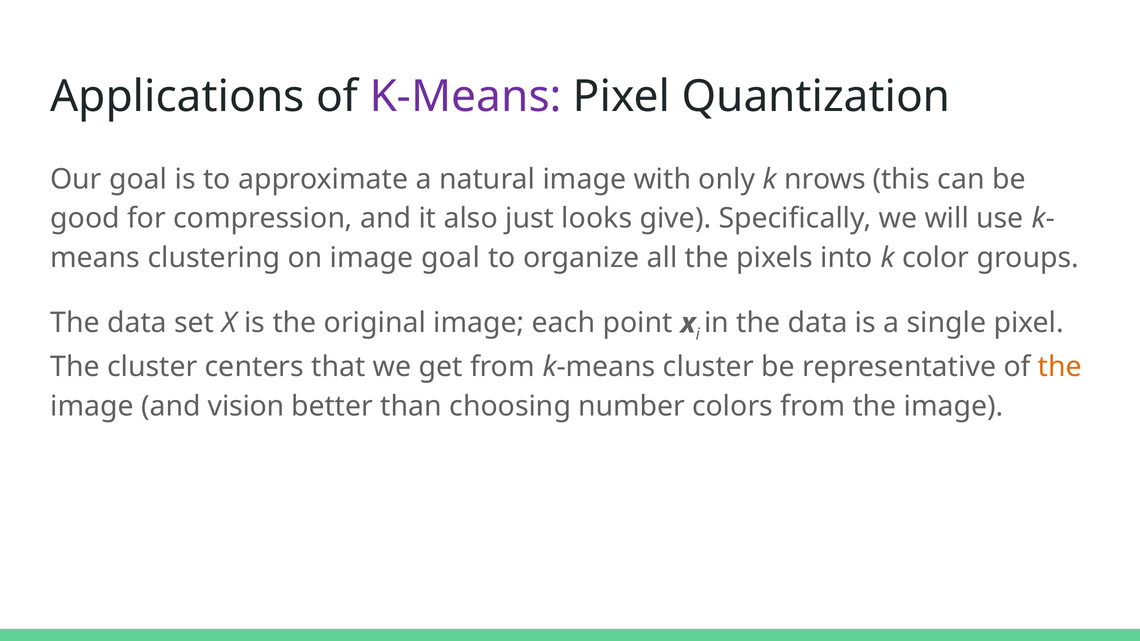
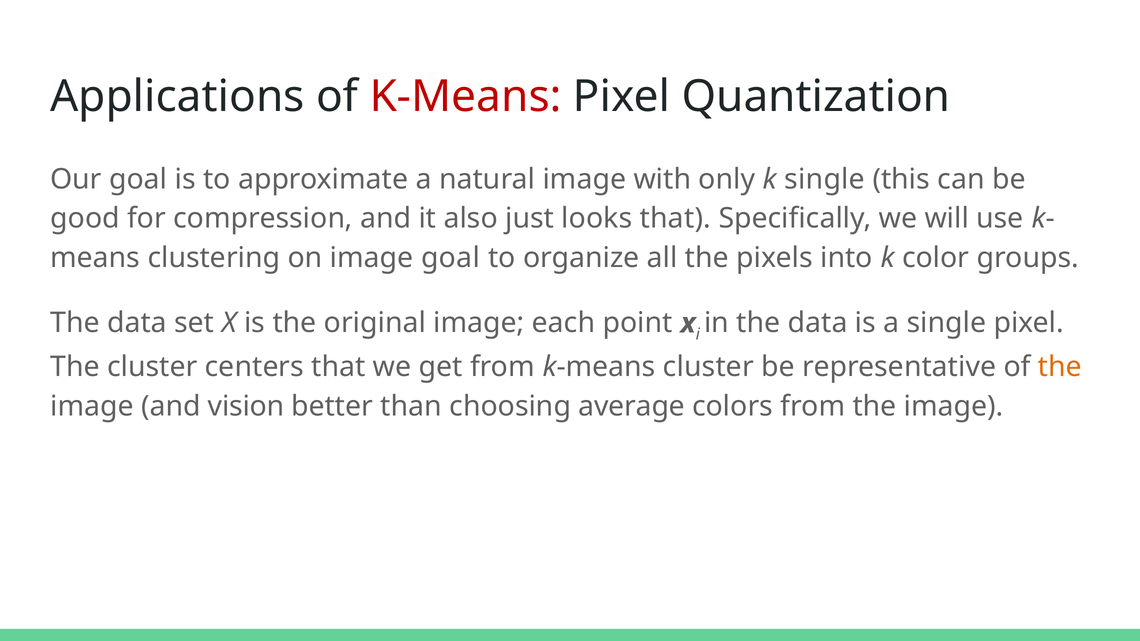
K-Means colour: purple -> red (466, 97)
k nrows: nrows -> single (825, 179)
looks give: give -> that (675, 219)
number: number -> average (632, 407)
